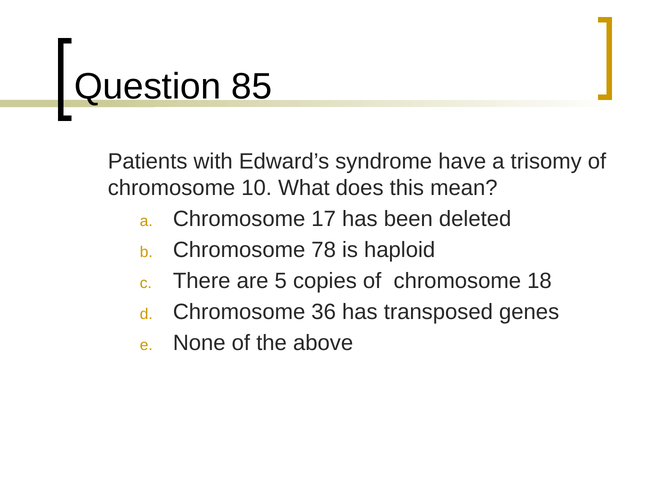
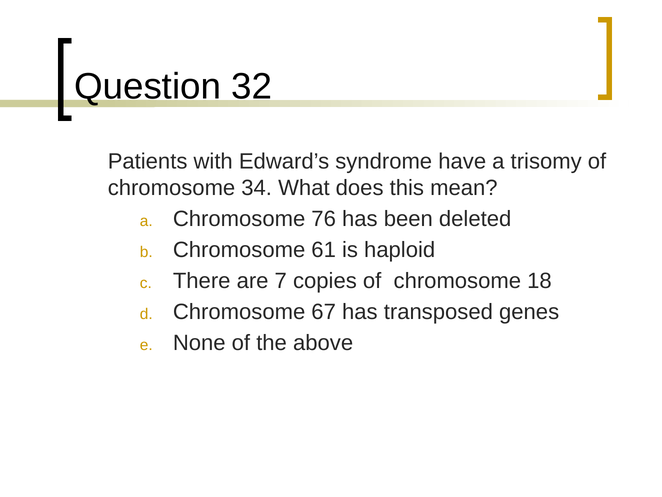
85: 85 -> 32 (252, 86)
10: 10 -> 34 (257, 188)
17: 17 -> 76 (324, 219)
78: 78 -> 61 (324, 250)
5: 5 -> 7 (281, 281)
36: 36 -> 67 (324, 312)
